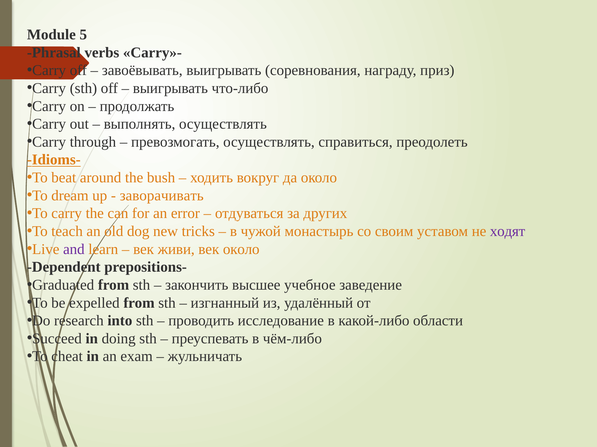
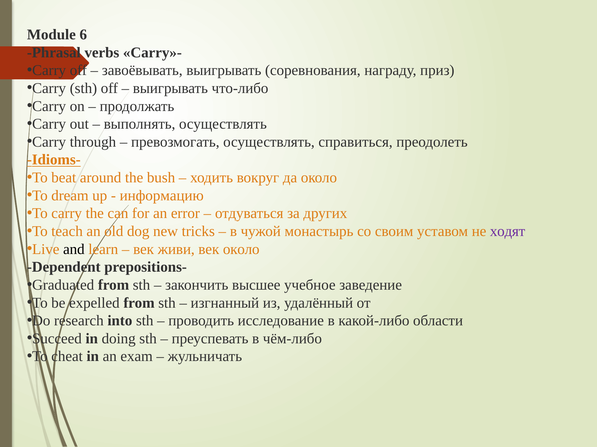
5: 5 -> 6 (83, 35)
заворачивать: заворачивать -> информацию (162, 196)
and colour: purple -> black (74, 250)
